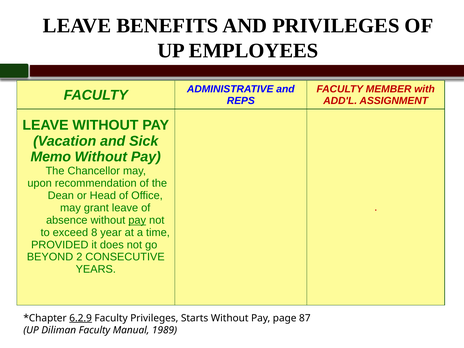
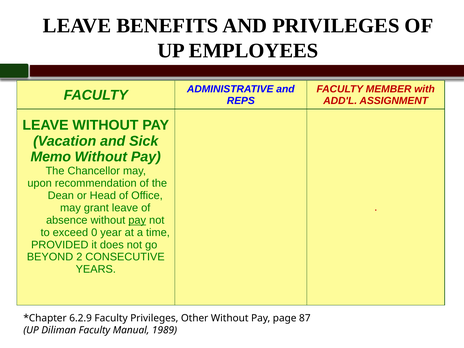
8: 8 -> 0 (94, 232)
6.2.9 underline: present -> none (81, 318)
Starts: Starts -> Other (195, 318)
